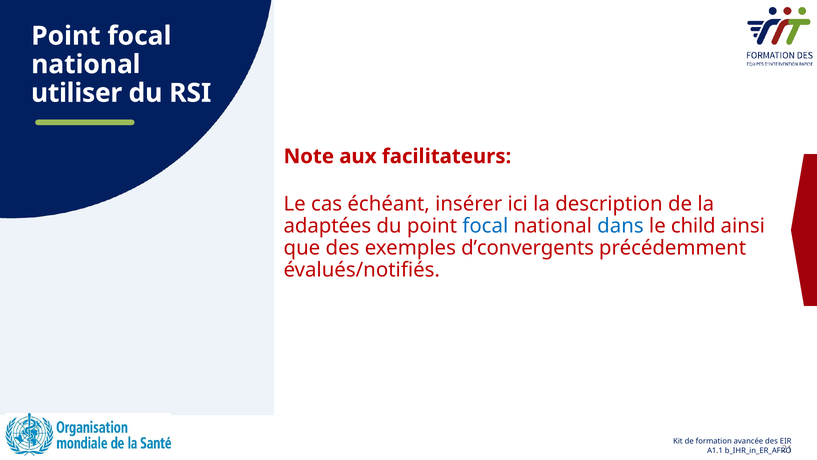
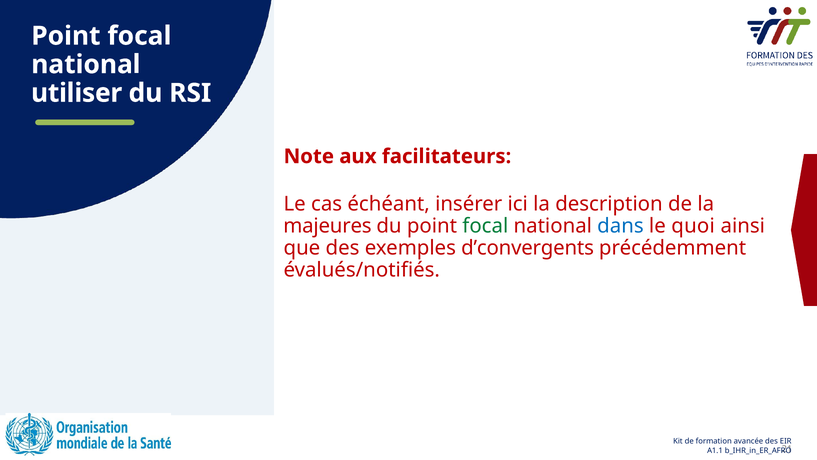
adaptées: adaptées -> majeures (327, 226)
focal colour: blue -> green (485, 226)
child: child -> quoi (693, 226)
